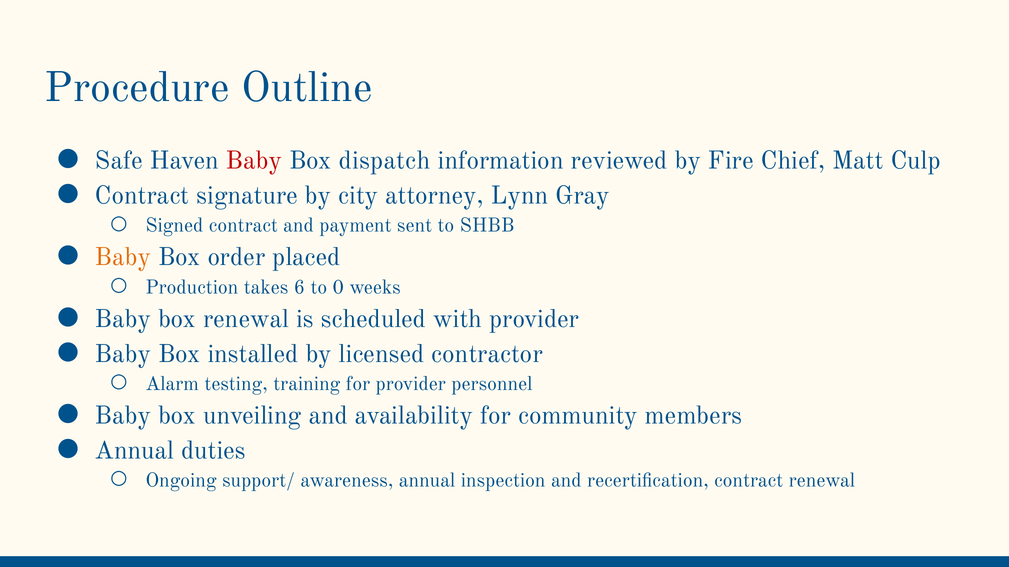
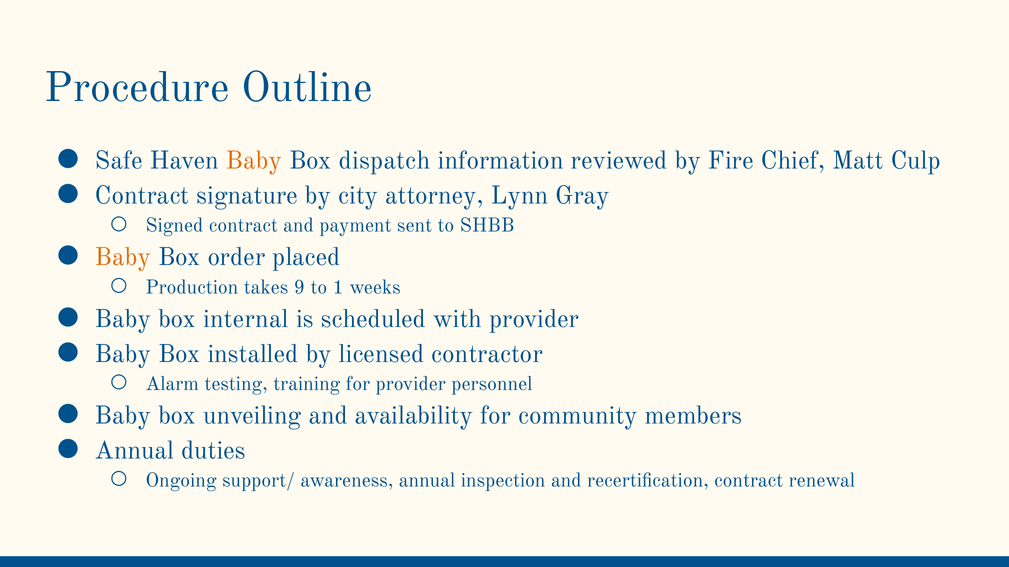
Baby colour: red -> orange (254, 161)
6: 6 -> 9 (299, 287)
0: 0 -> 1 (338, 287)
box renewal: renewal -> internal (246, 319)
